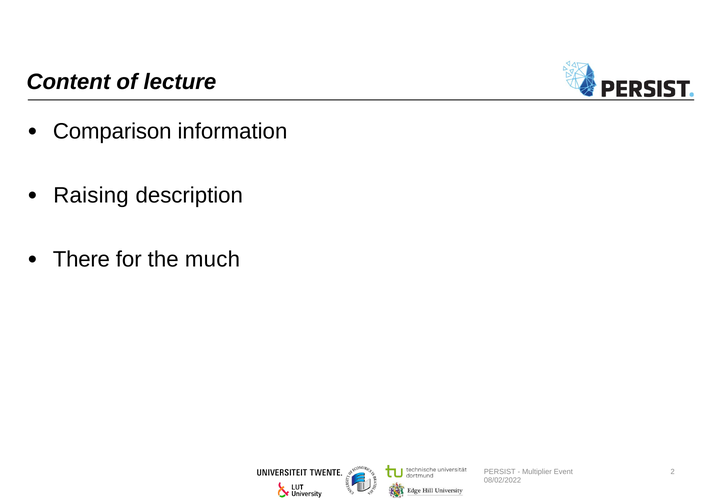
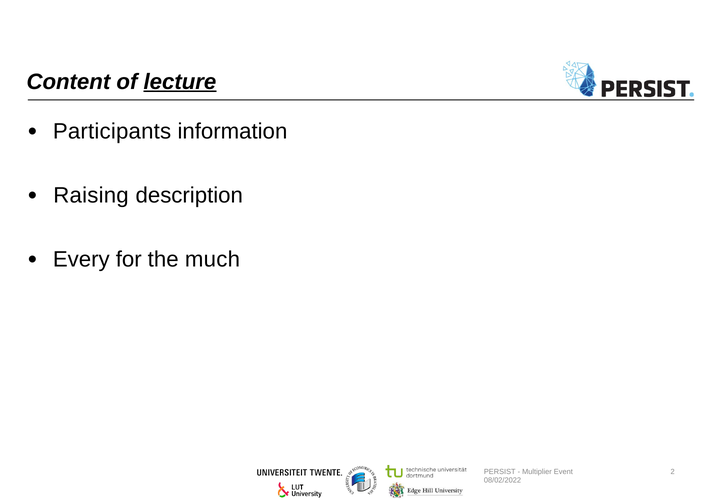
lecture underline: none -> present (180, 82)
Comparison: Comparison -> Participants (112, 132)
There: There -> Every (81, 260)
